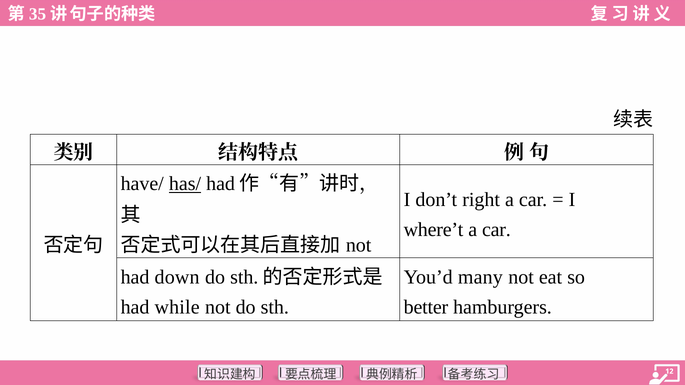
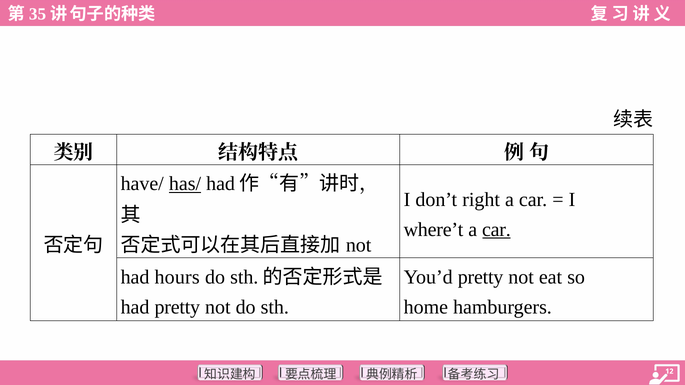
car underline: none -> present (496, 230)
down: down -> hours (177, 278)
You’d many: many -> pretty (481, 278)
had while: while -> pretty (177, 308)
better: better -> home (426, 308)
